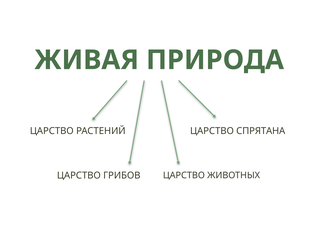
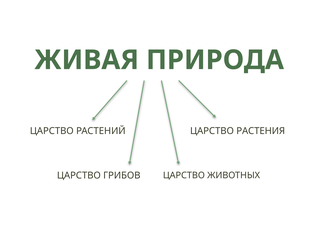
СПРЯТАНА: СПРЯТАНА -> РАСТЕНИЯ (261, 131)
